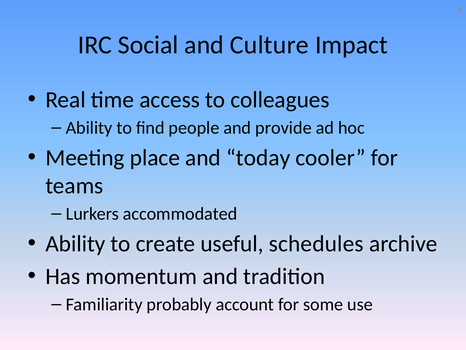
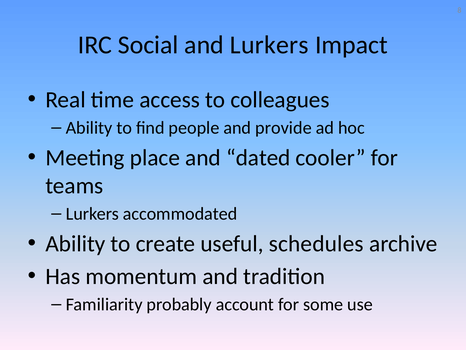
and Culture: Culture -> Lurkers (269, 45)
today: today -> dated (258, 158)
